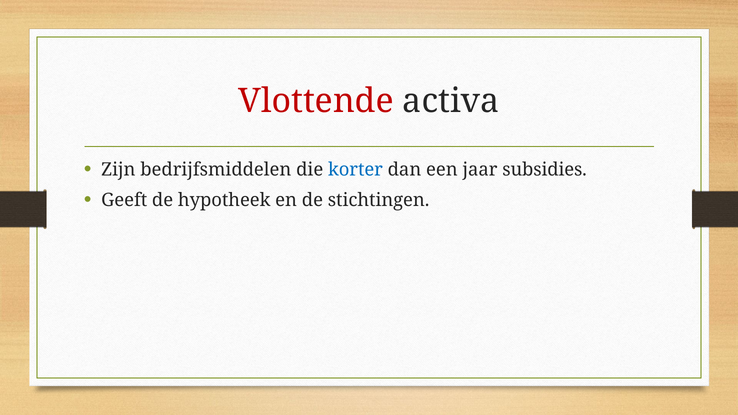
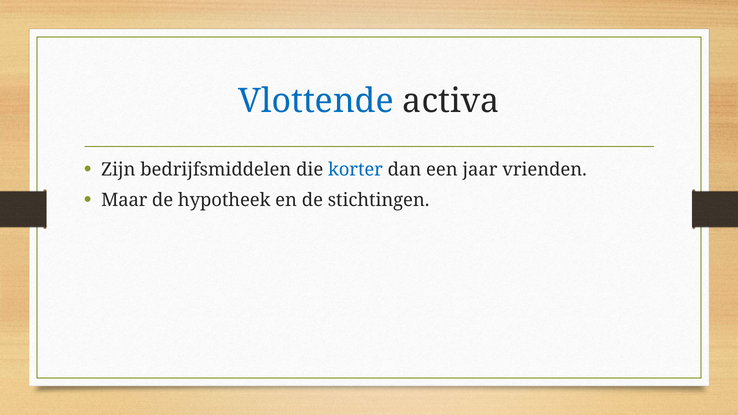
Vlottende colour: red -> blue (316, 101)
subsidies: subsidies -> vrienden (545, 170)
Geeft: Geeft -> Maar (124, 200)
